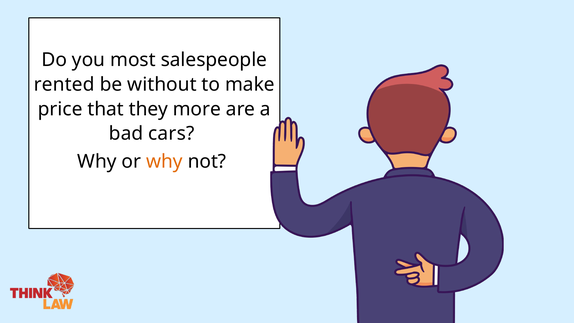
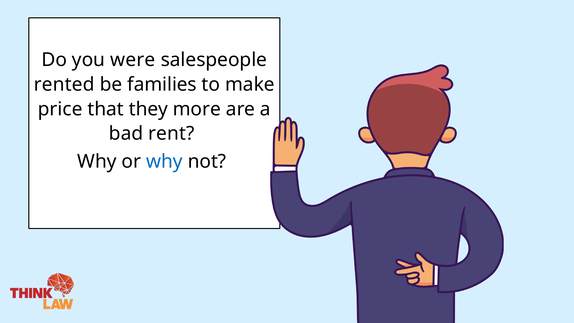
most: most -> were (133, 60)
without: without -> families (162, 84)
cars: cars -> rent (171, 134)
why colour: orange -> blue (164, 161)
